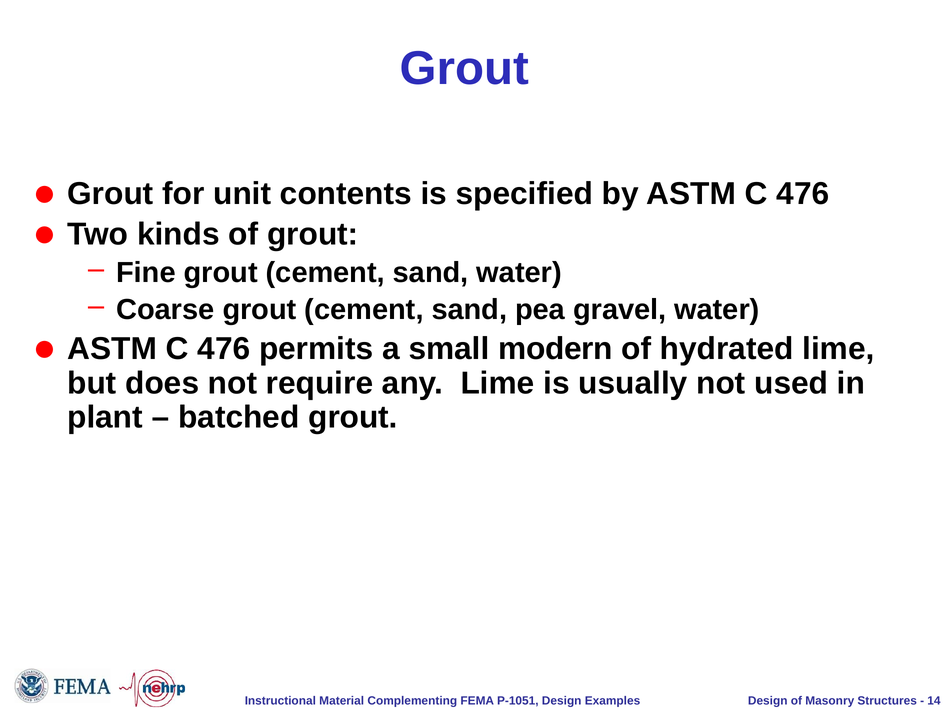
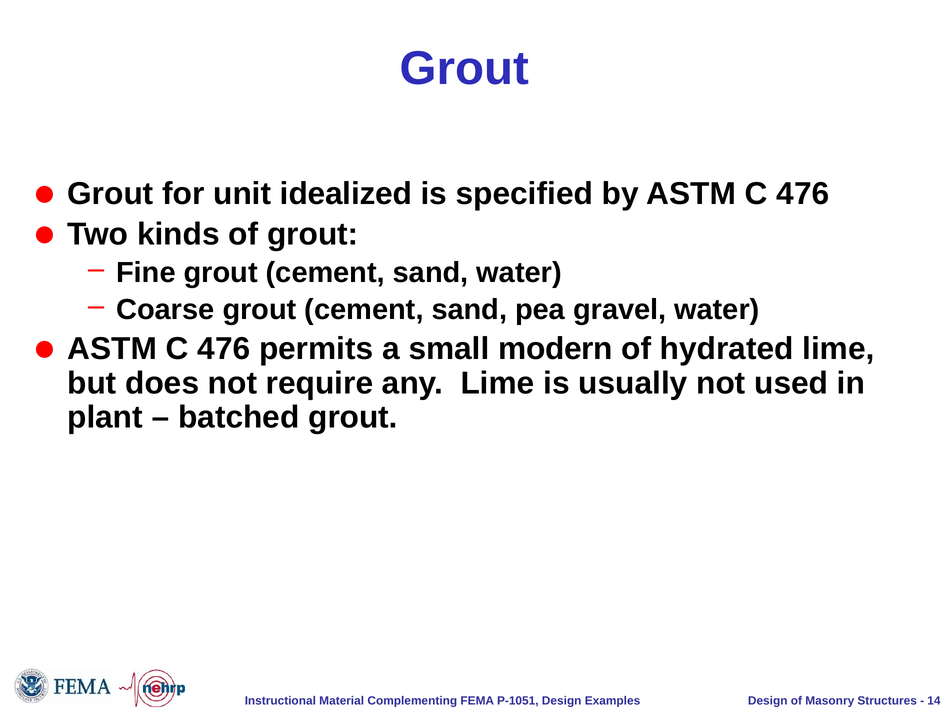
contents: contents -> idealized (346, 194)
